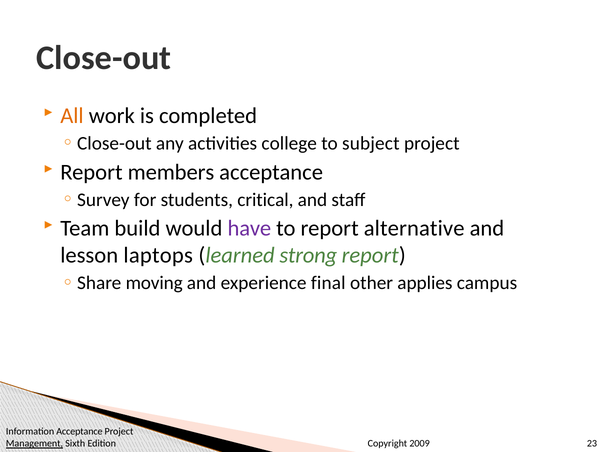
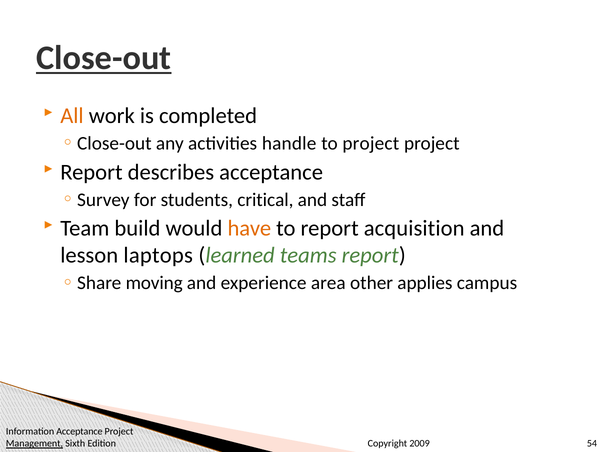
Close-out underline: none -> present (104, 58)
college: college -> handle (289, 143)
to subject: subject -> project (371, 143)
members: members -> describes (171, 172)
have colour: purple -> orange (249, 229)
alternative: alternative -> acquisition (414, 229)
strong: strong -> teams (308, 256)
final: final -> area (328, 283)
23: 23 -> 54 (592, 444)
